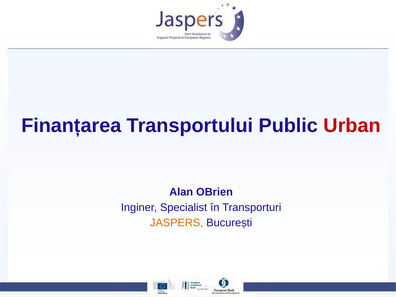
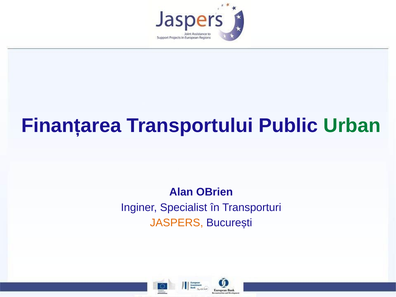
Urban colour: red -> green (352, 125)
